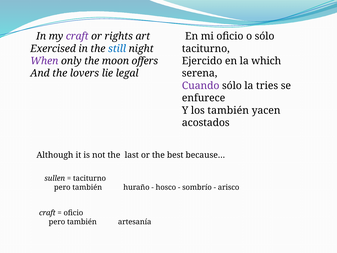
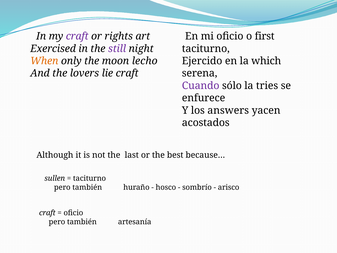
o sólo: sólo -> first (265, 36)
still colour: blue -> purple (117, 49)
When colour: purple -> orange (44, 61)
offers: offers -> lecho (145, 61)
lie legal: legal -> craft (127, 73)
los también: también -> answers (228, 110)
